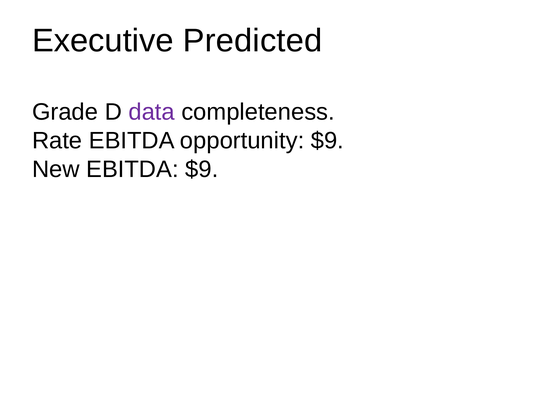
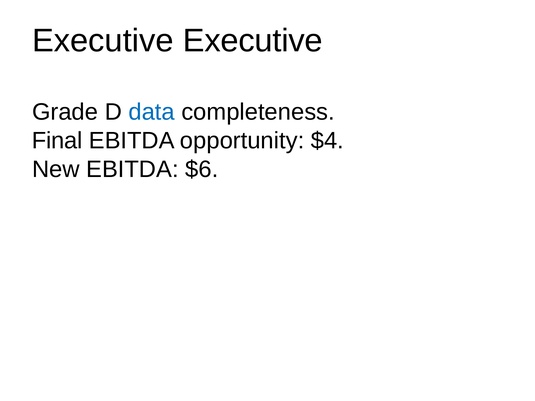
Executive Predicted: Predicted -> Executive (253, 41)
data colour: purple -> blue (152, 112)
Rate: Rate -> Final (57, 141)
opportunity $9: $9 -> $4 (327, 141)
EBITDA $9: $9 -> $6 (202, 169)
